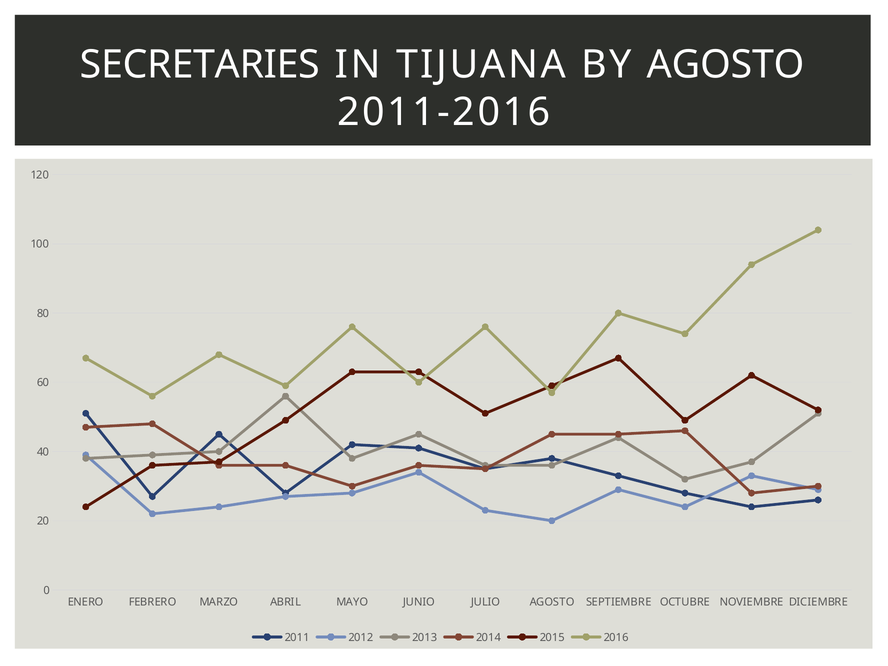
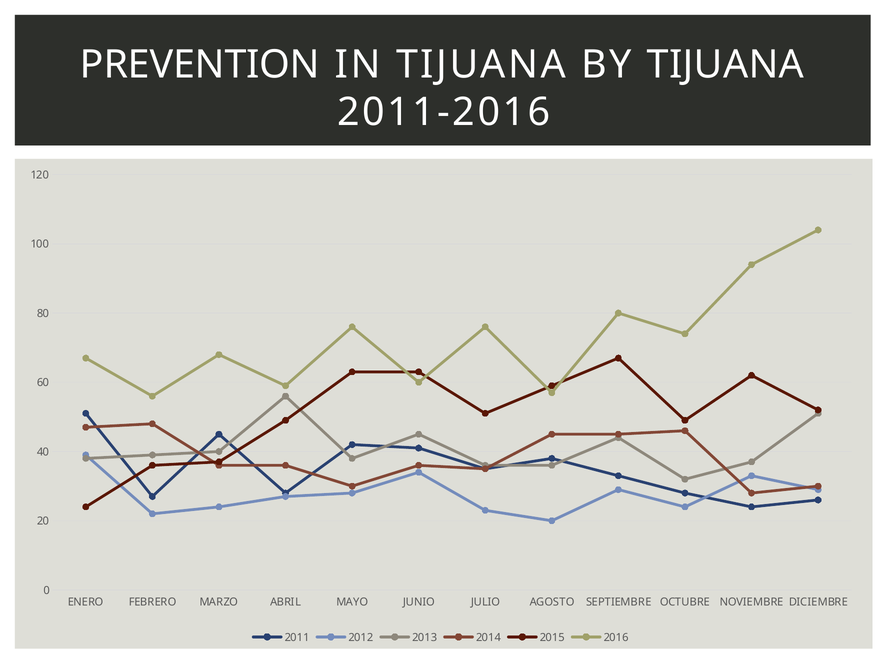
SECRETARIES: SECRETARIES -> PREVENTION (200, 65)
BY AGOSTO: AGOSTO -> TIJUANA (725, 65)
